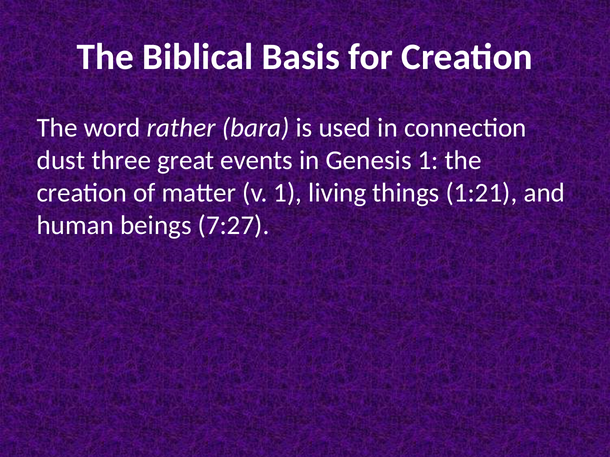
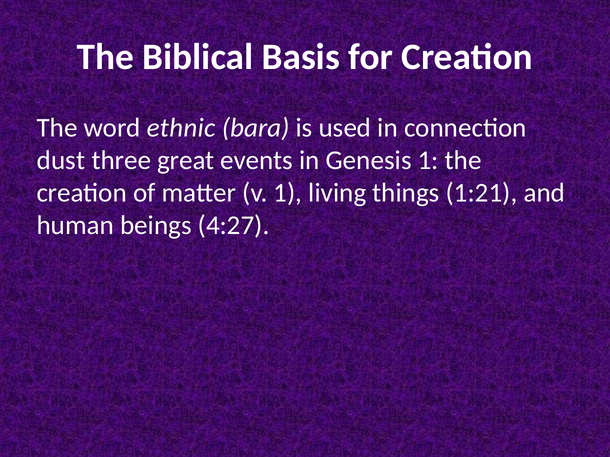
rather: rather -> ethnic (181, 128)
7:27: 7:27 -> 4:27 (234, 226)
